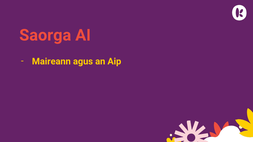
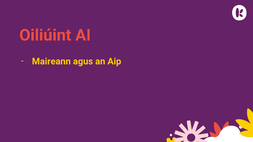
Saorga: Saorga -> Oiliúint (45, 35)
